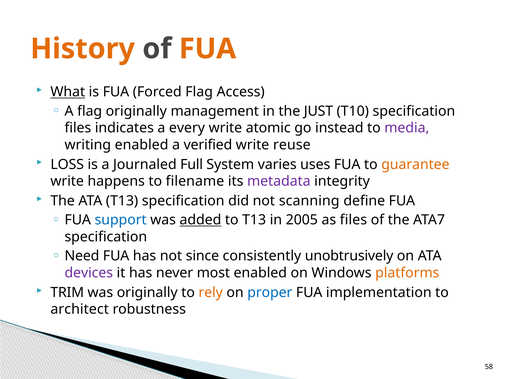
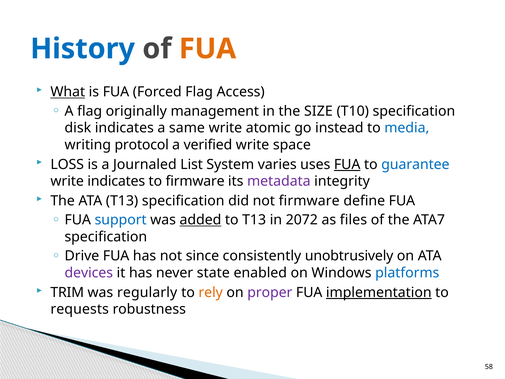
History colour: orange -> blue (83, 49)
JUST: JUST -> SIZE (318, 111)
files: files -> disk (78, 128)
every: every -> same (187, 128)
media colour: purple -> blue (407, 128)
writing enabled: enabled -> protocol (142, 145)
reuse: reuse -> space (292, 145)
Full: Full -> List (192, 164)
FUA underline: none -> present (347, 164)
guarantee colour: orange -> blue (415, 164)
write happens: happens -> indicates (116, 181)
to filename: filename -> firmware (195, 181)
not scanning: scanning -> firmware (309, 201)
2005: 2005 -> 2072 (302, 220)
Need: Need -> Drive (82, 256)
most: most -> state (213, 273)
platforms colour: orange -> blue (407, 273)
was originally: originally -> regularly (147, 292)
proper colour: blue -> purple (270, 292)
implementation underline: none -> present (379, 292)
architect: architect -> requests (80, 309)
